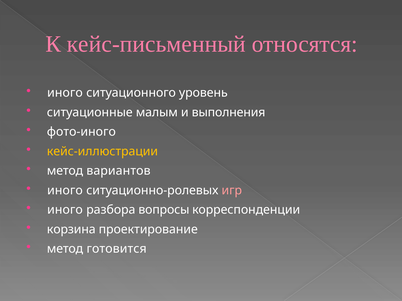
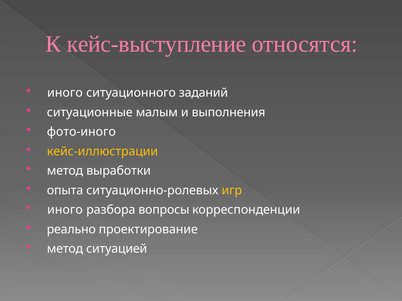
кейс-письменный: кейс-письменный -> кейс-выступление (156, 44)
уровень: уровень -> заданий (203, 93)
вариантов: вариантов -> выработки (119, 171)
иного: иного -> опыта (65, 191)
игр colour: pink -> yellow (232, 191)
корзина: корзина -> реально (71, 230)
готовится: готовится -> ситуацией (117, 249)
